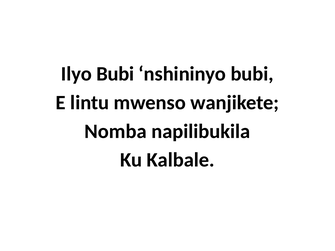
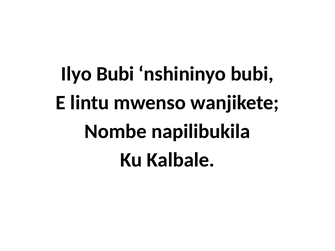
Nomba: Nomba -> Nombe (115, 131)
